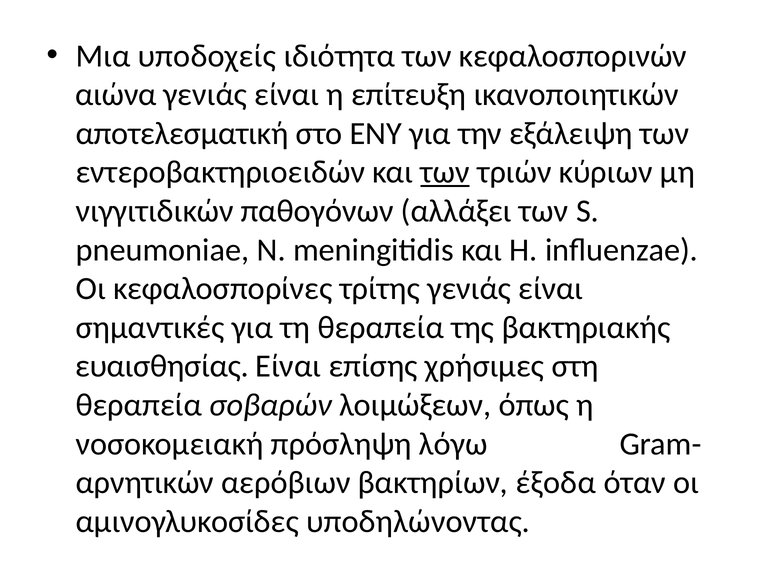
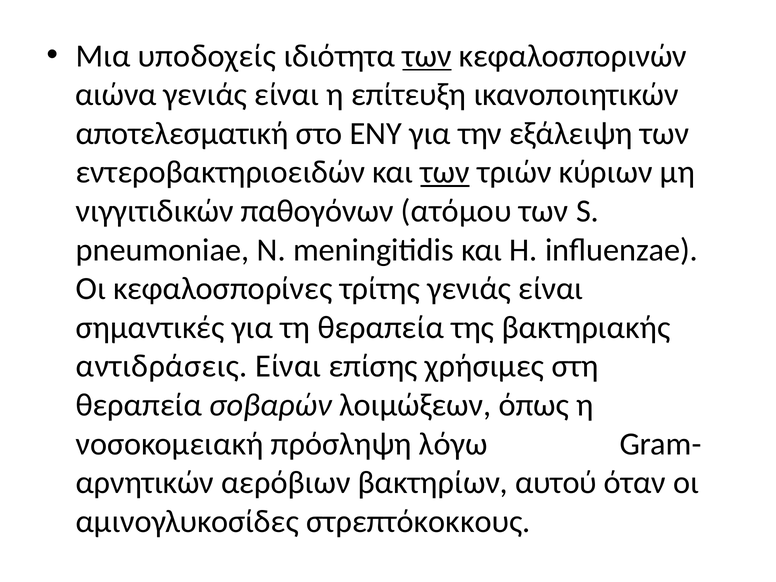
των underline: none -> present (427, 56)
αλλάξει: αλλάξει -> ατόμου (456, 211)
ευαισθησίας: ευαισθησίας -> αντιδράσεις (162, 366)
έξοδα: έξοδα -> αυτού (556, 483)
υποδηλώνοντας: υποδηλώνοντας -> στρεπτόκοκκους (418, 521)
